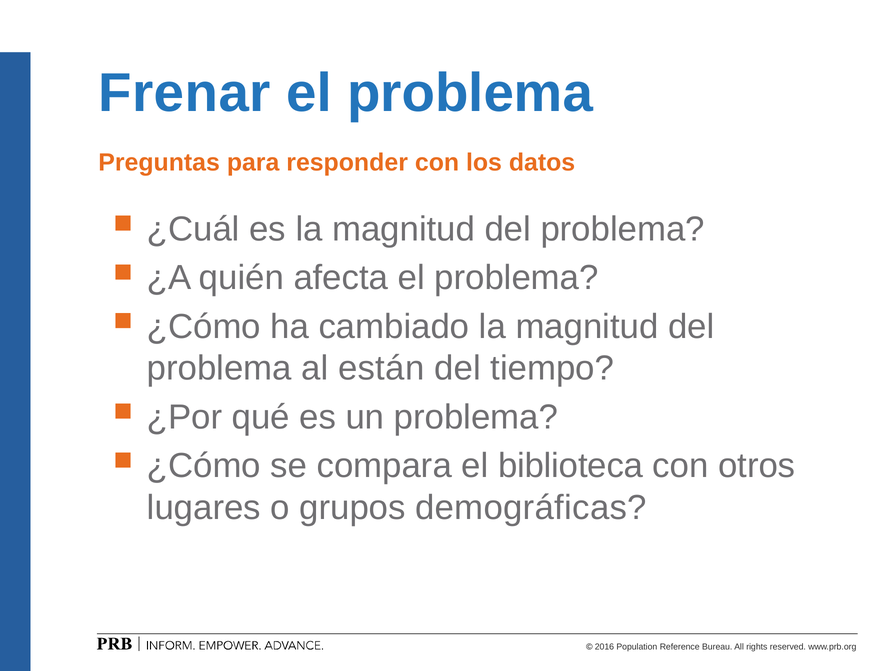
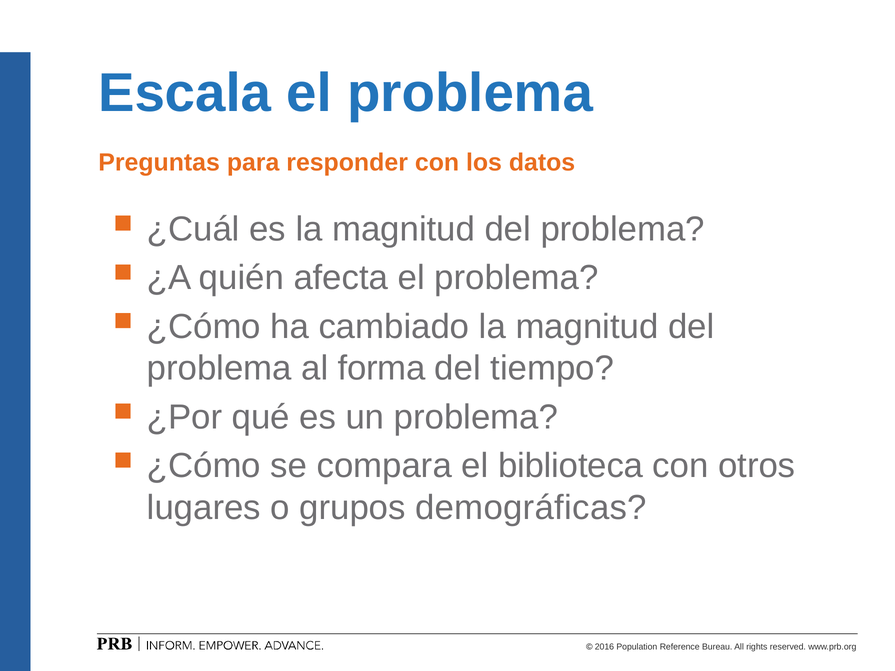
Frenar: Frenar -> Escala (185, 93)
están: están -> forma (382, 368)
